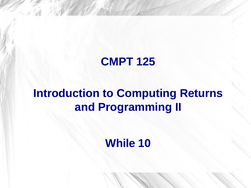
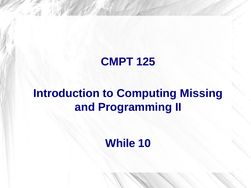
Returns: Returns -> Missing (201, 94)
